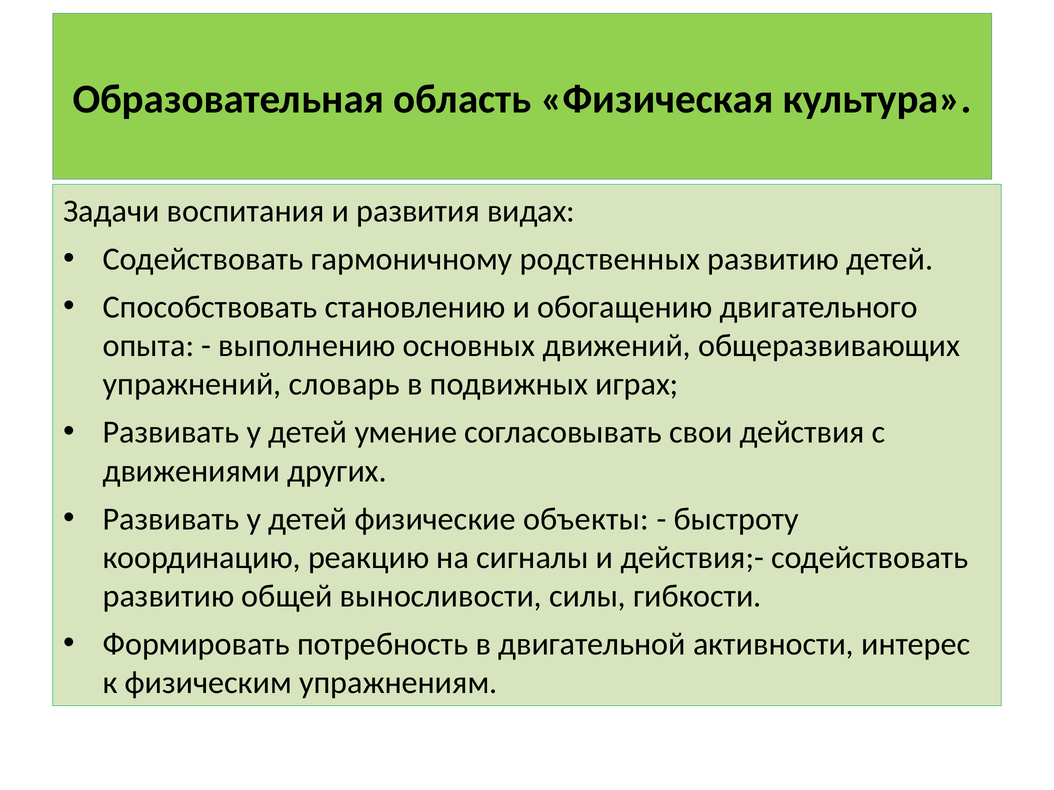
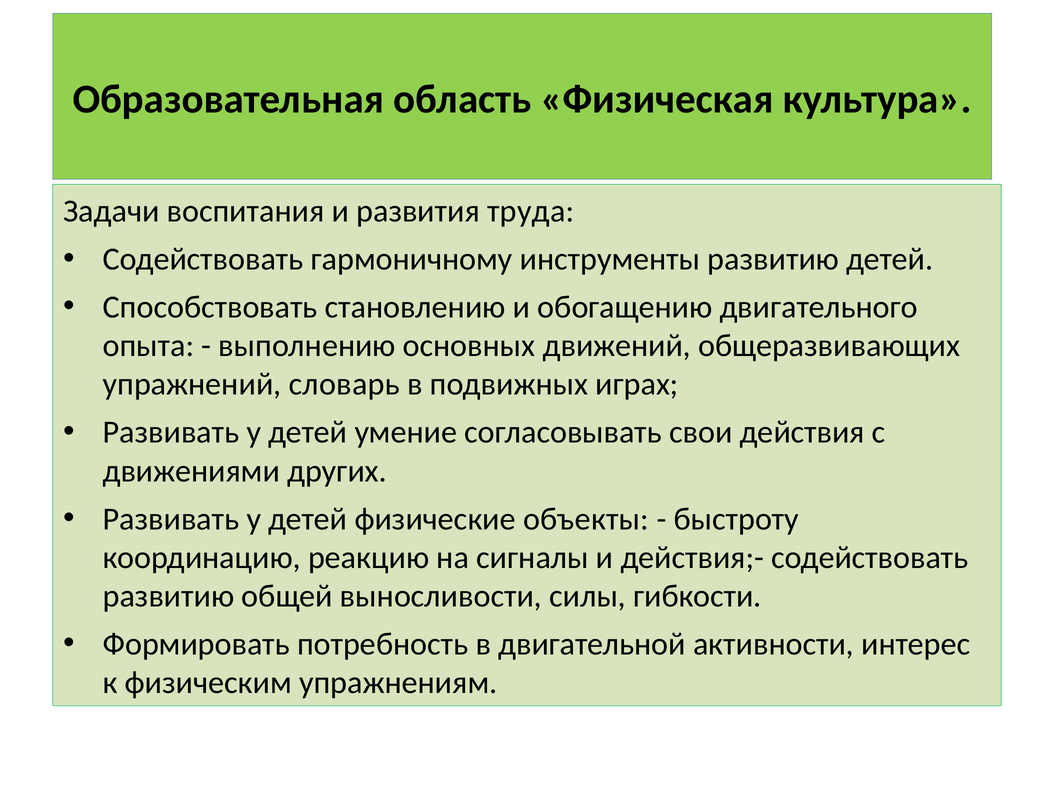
видах: видах -> труда (531, 211)
родственных: родственных -> инструменты (610, 259)
